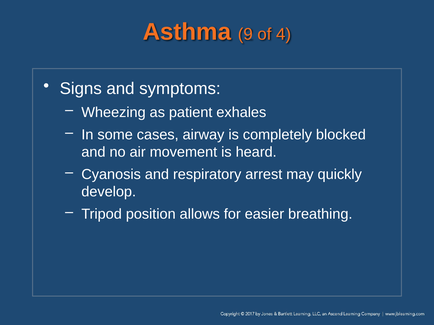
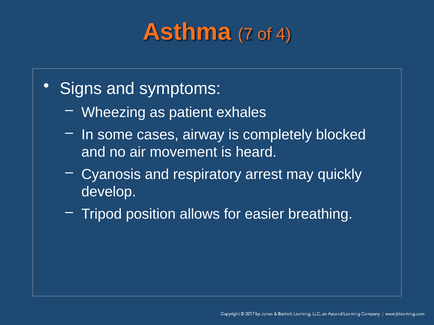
9: 9 -> 7 (245, 34)
